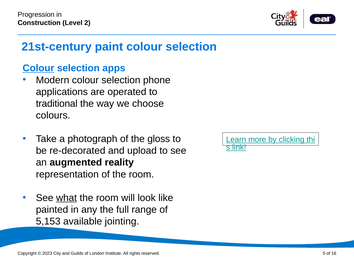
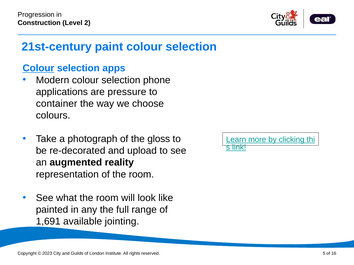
operated: operated -> pressure (127, 92)
traditional: traditional -> container (57, 104)
what underline: present -> none (66, 198)
5,153: 5,153 -> 1,691 (48, 222)
